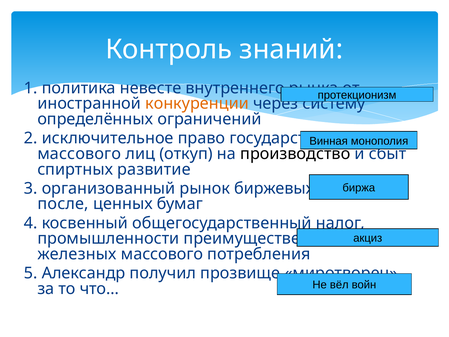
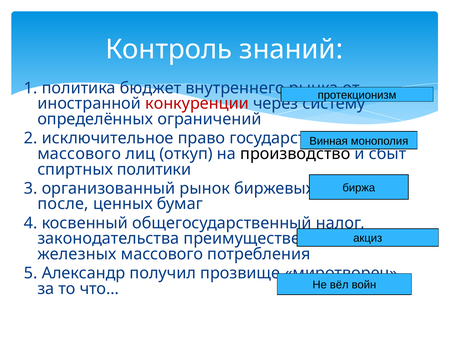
невесте: невесте -> бюджет (151, 88)
конкуренции colour: orange -> red (197, 103)
развитие: развитие -> политики (154, 169)
промышленности: промышленности -> законодательства (108, 238)
